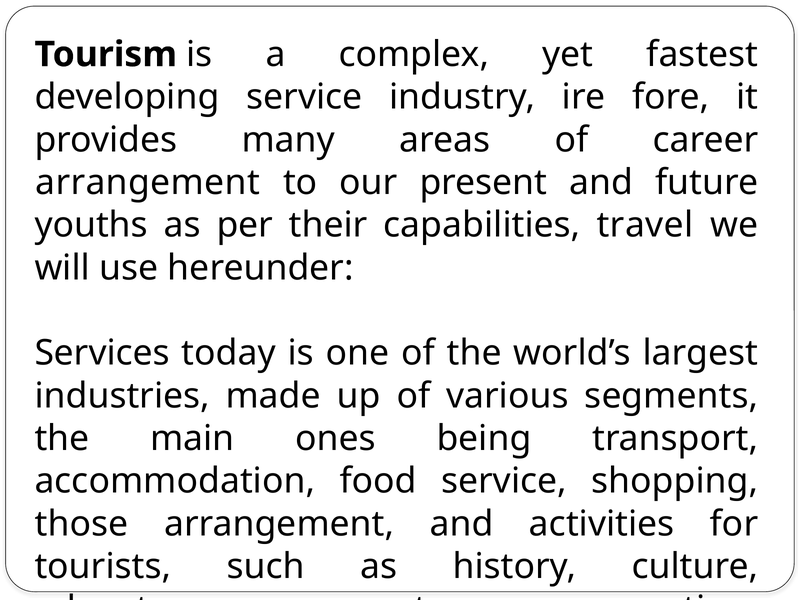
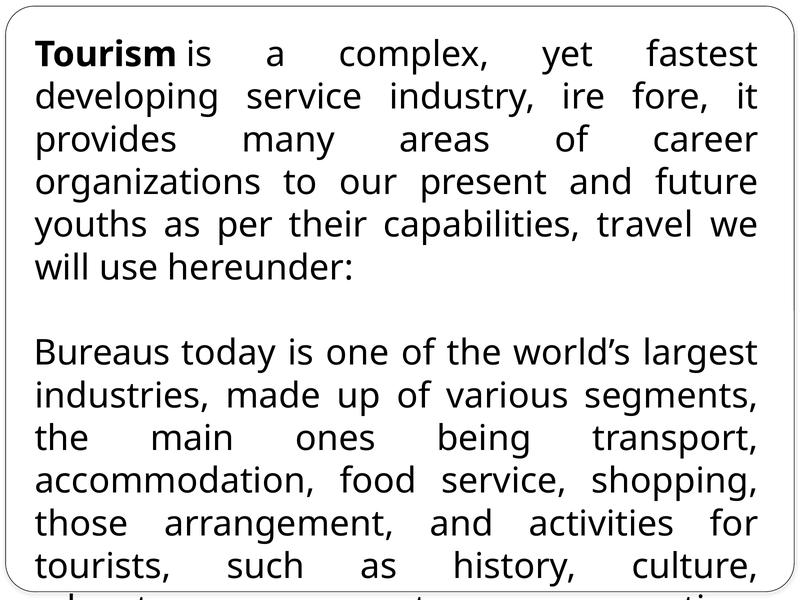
arrangement: arrangement -> organizations (148, 182)
Services: Services -> Bureaus (102, 353)
